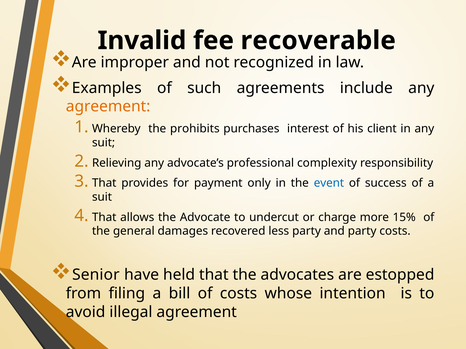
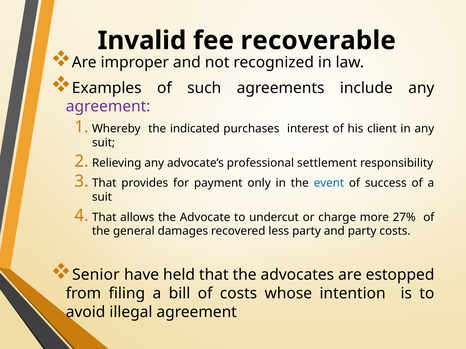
agreement colour: orange -> purple (108, 107)
prohibits: prohibits -> indicated (195, 129)
complexity: complexity -> settlement (327, 163)
15%: 15% -> 27% (404, 217)
